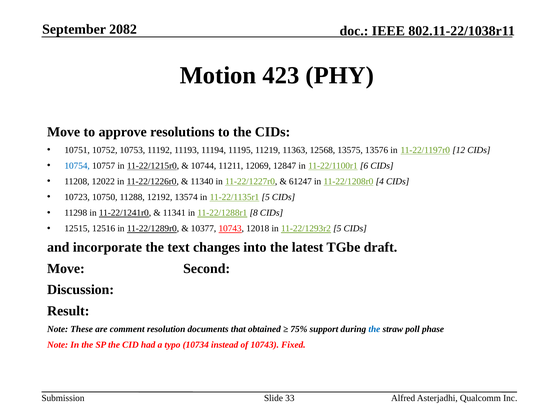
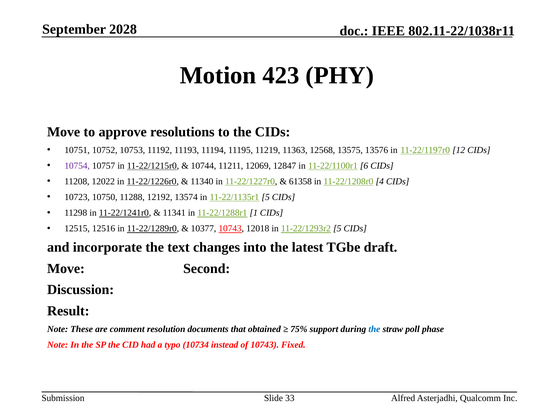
2082: 2082 -> 2028 (123, 29)
10754 colour: blue -> purple (77, 166)
61247: 61247 -> 61358 (300, 182)
8: 8 -> 1 (254, 213)
